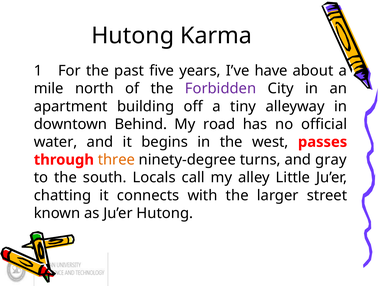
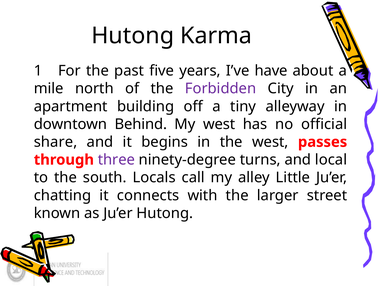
My road: road -> west (219, 124)
water: water -> share (56, 142)
three colour: orange -> purple (116, 160)
gray: gray -> local (331, 160)
